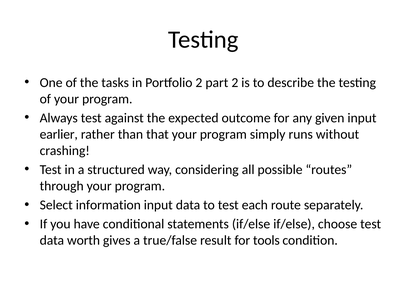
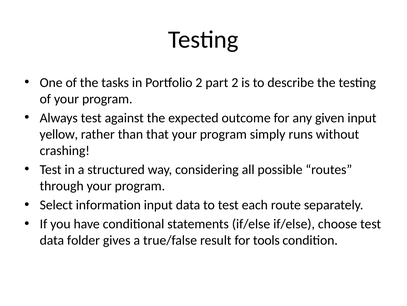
earlier: earlier -> yellow (59, 134)
worth: worth -> folder (83, 240)
